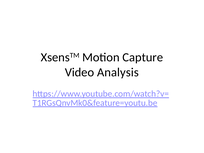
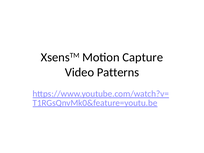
Analysis: Analysis -> Patterns (118, 72)
